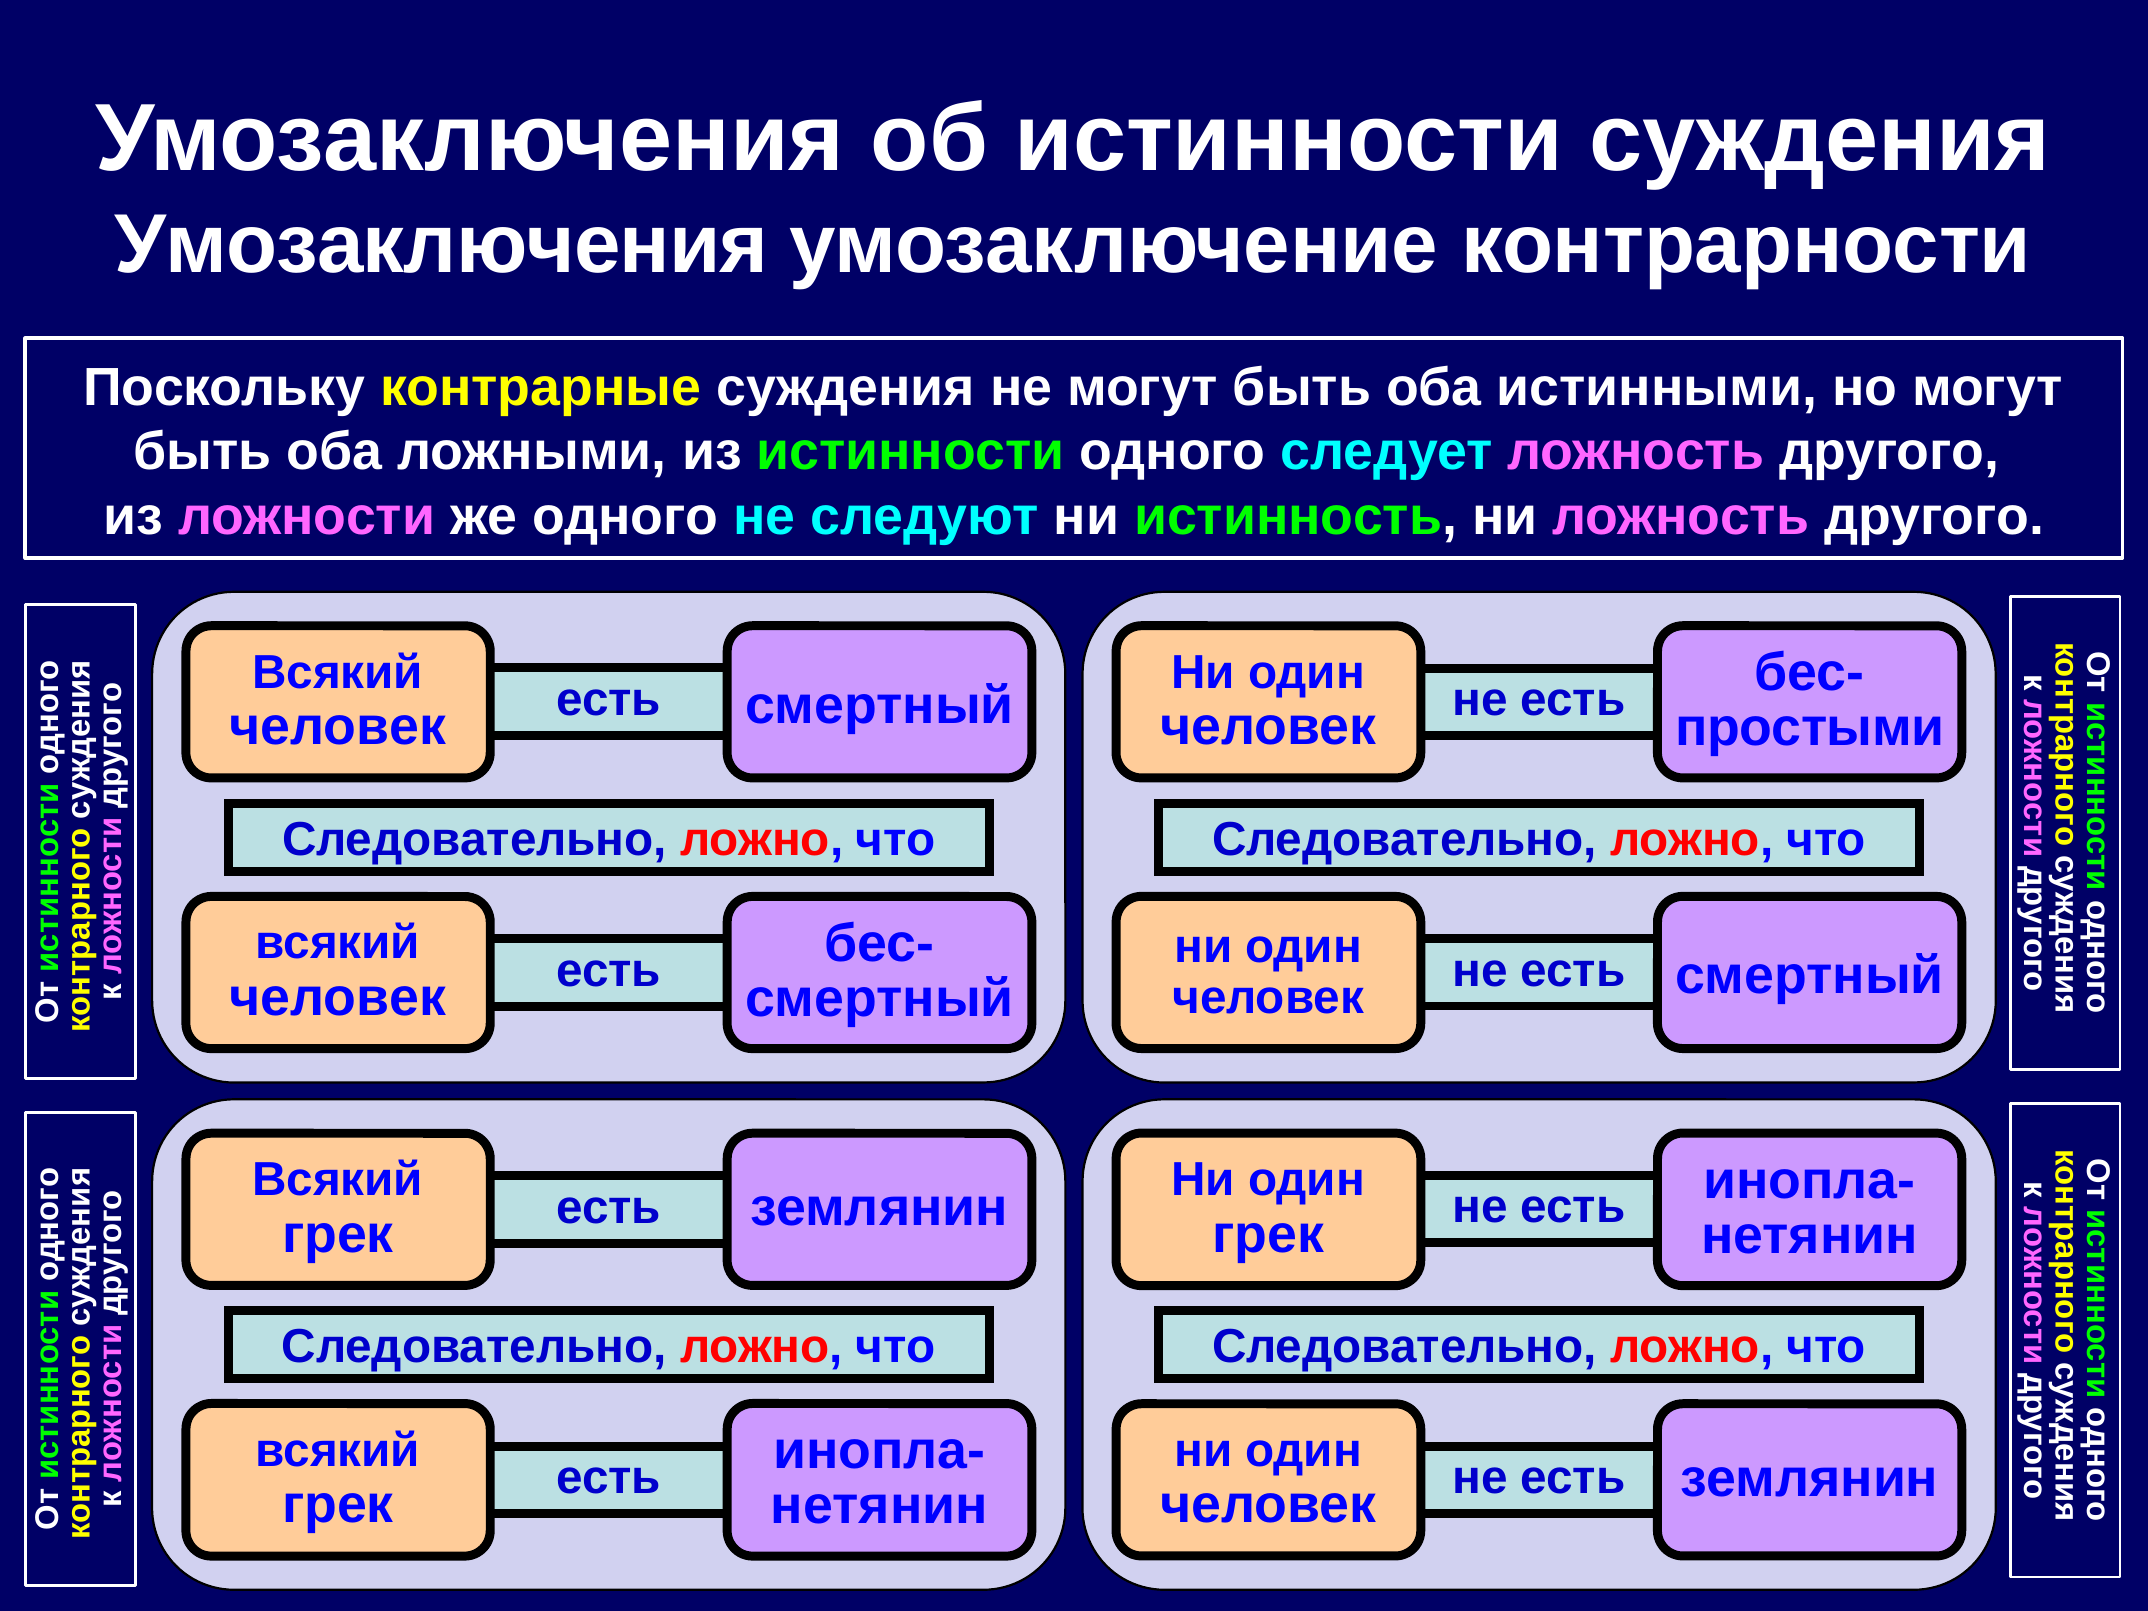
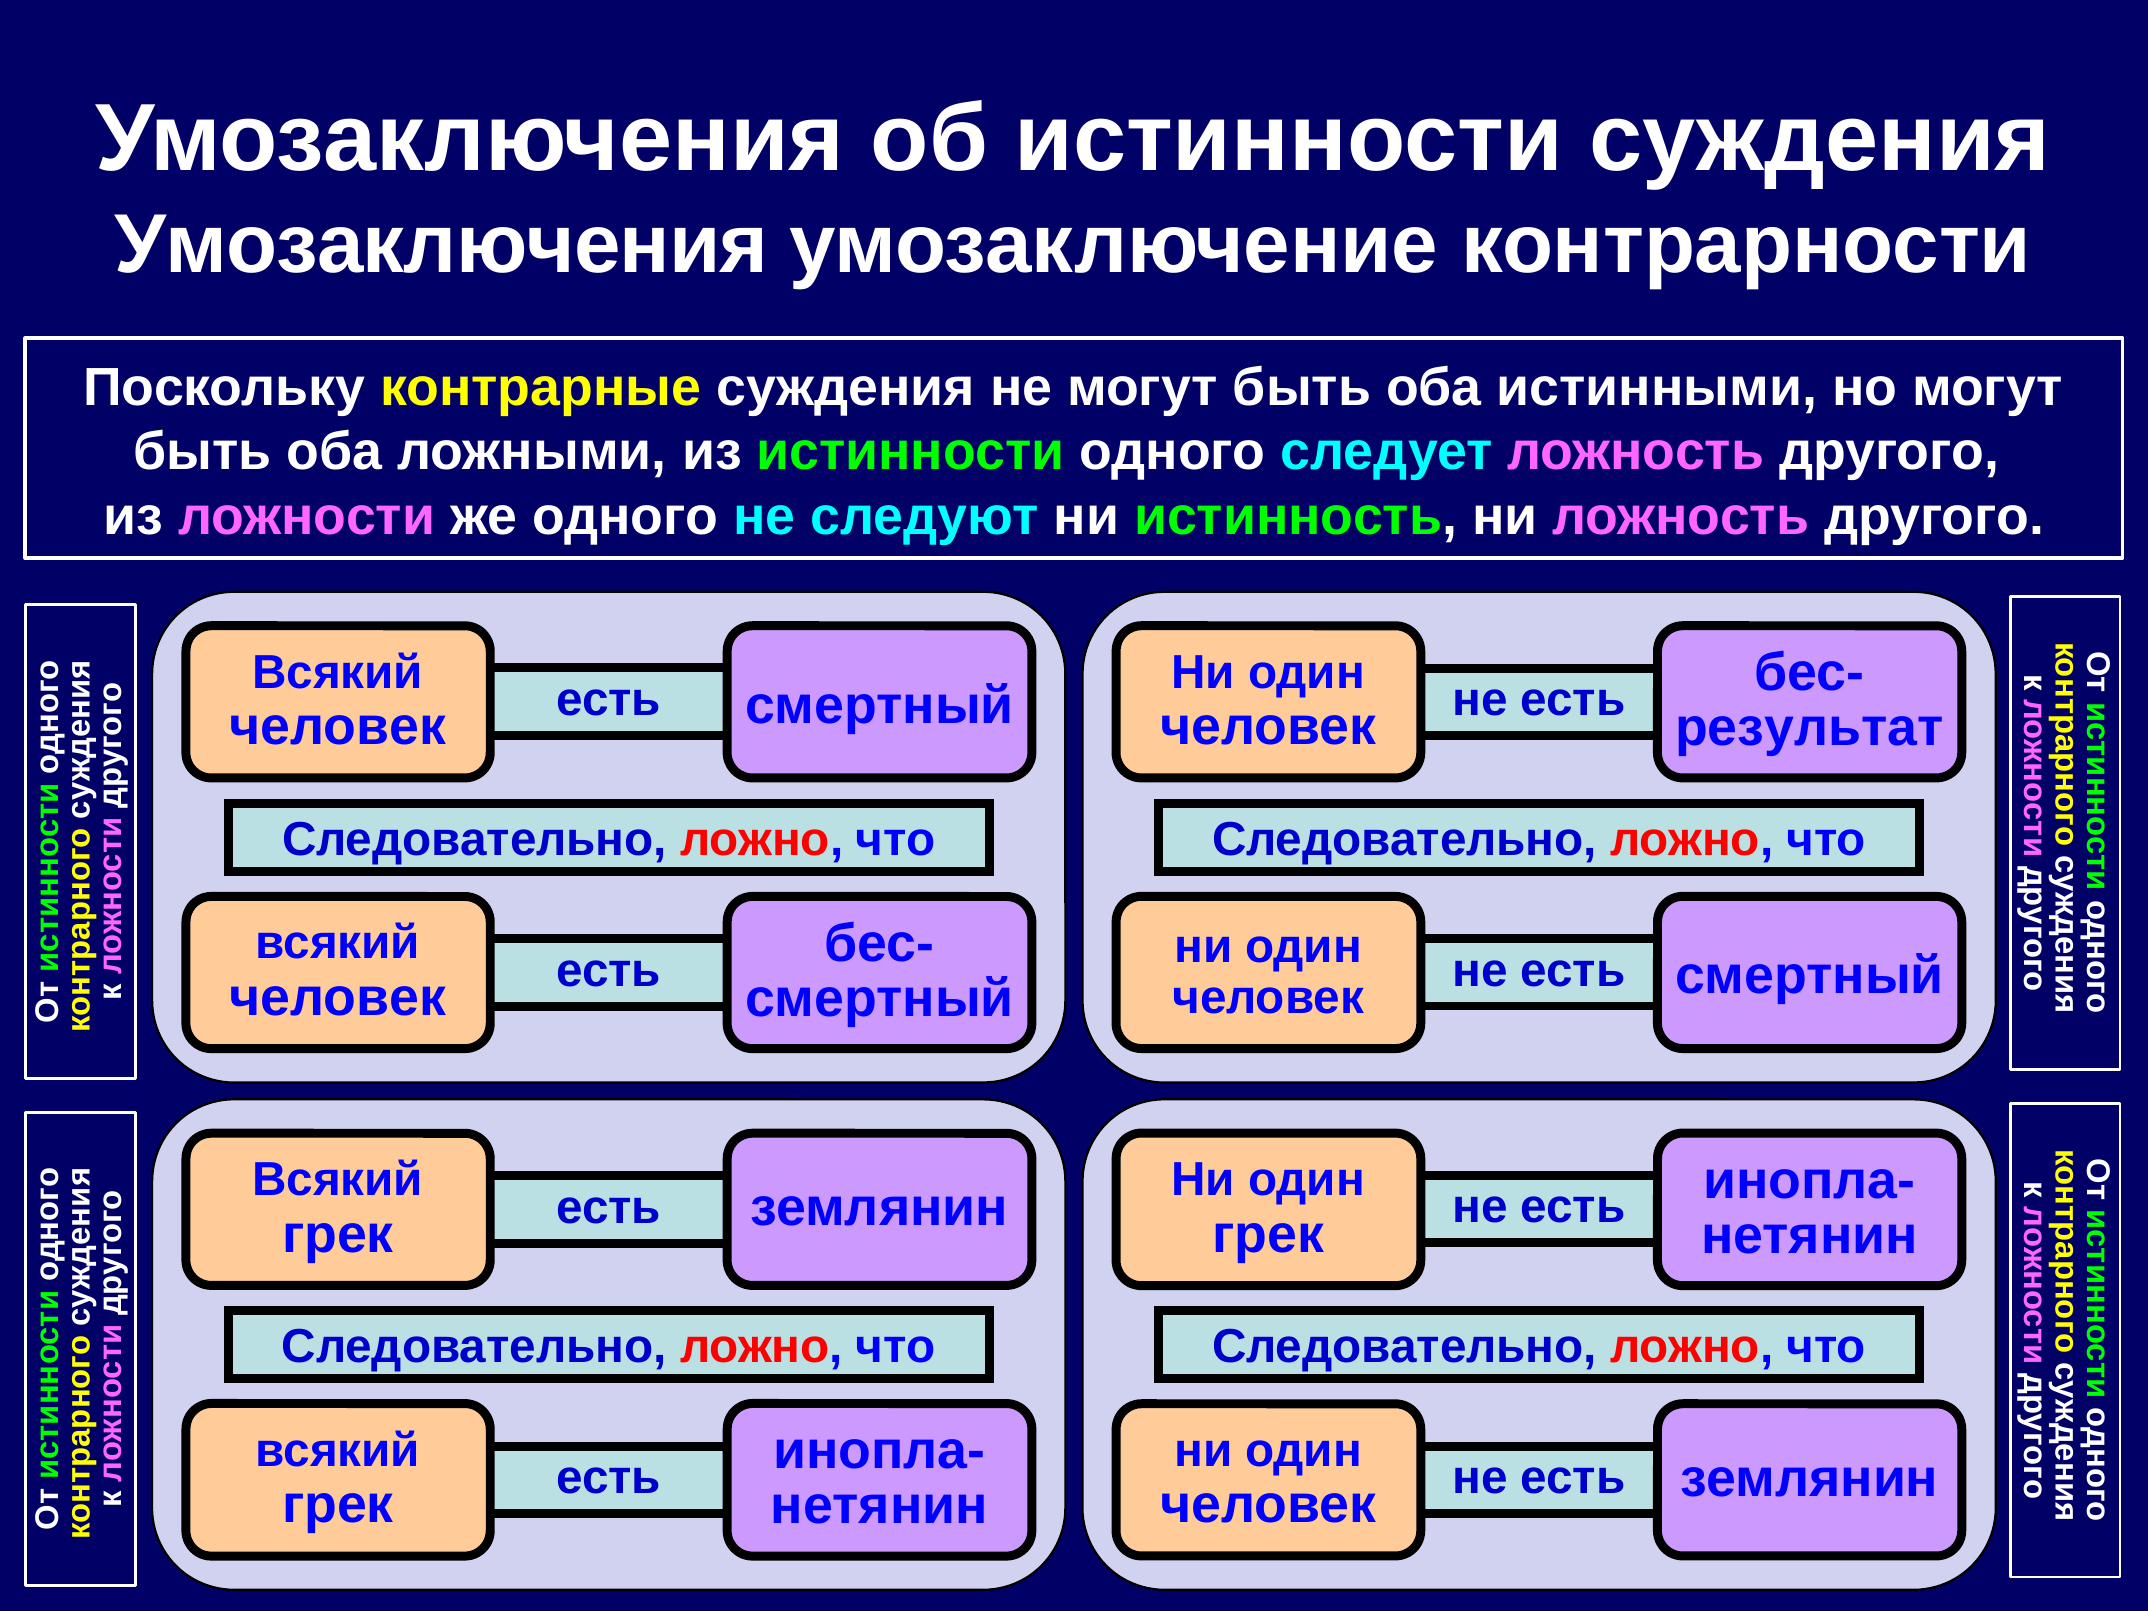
простыми: простыми -> результат (1810, 728)
